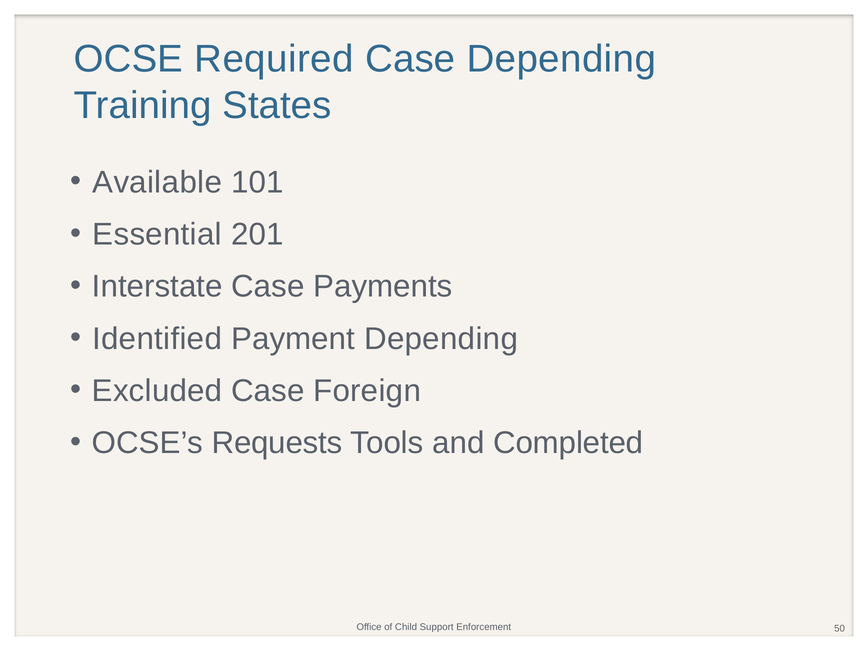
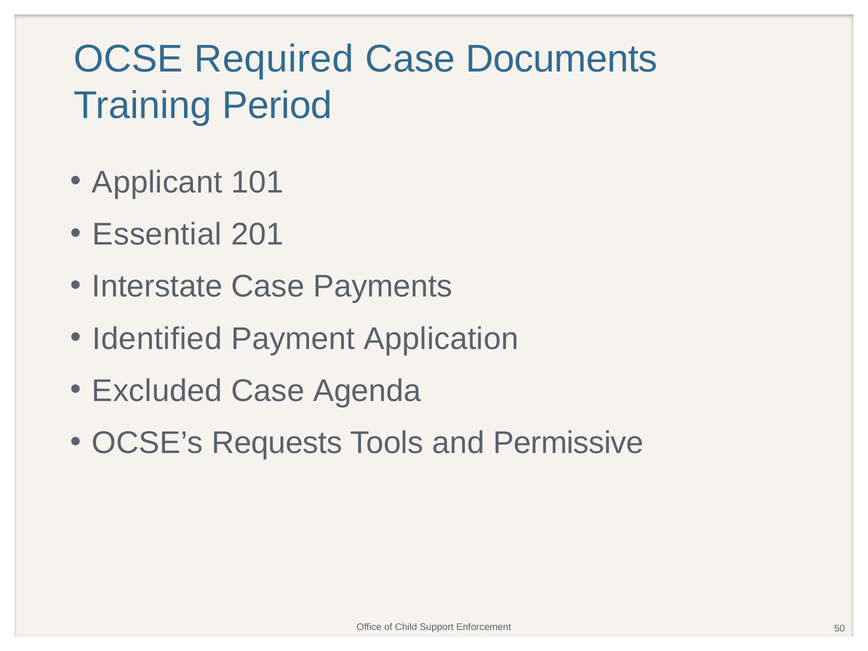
Case Depending: Depending -> Documents (562, 59)
States: States -> Period (277, 105)
Available: Available -> Applicant (157, 182)
Payment Depending: Depending -> Application (441, 339)
Foreign: Foreign -> Agenda (367, 391)
Completed: Completed -> Permissive (568, 443)
